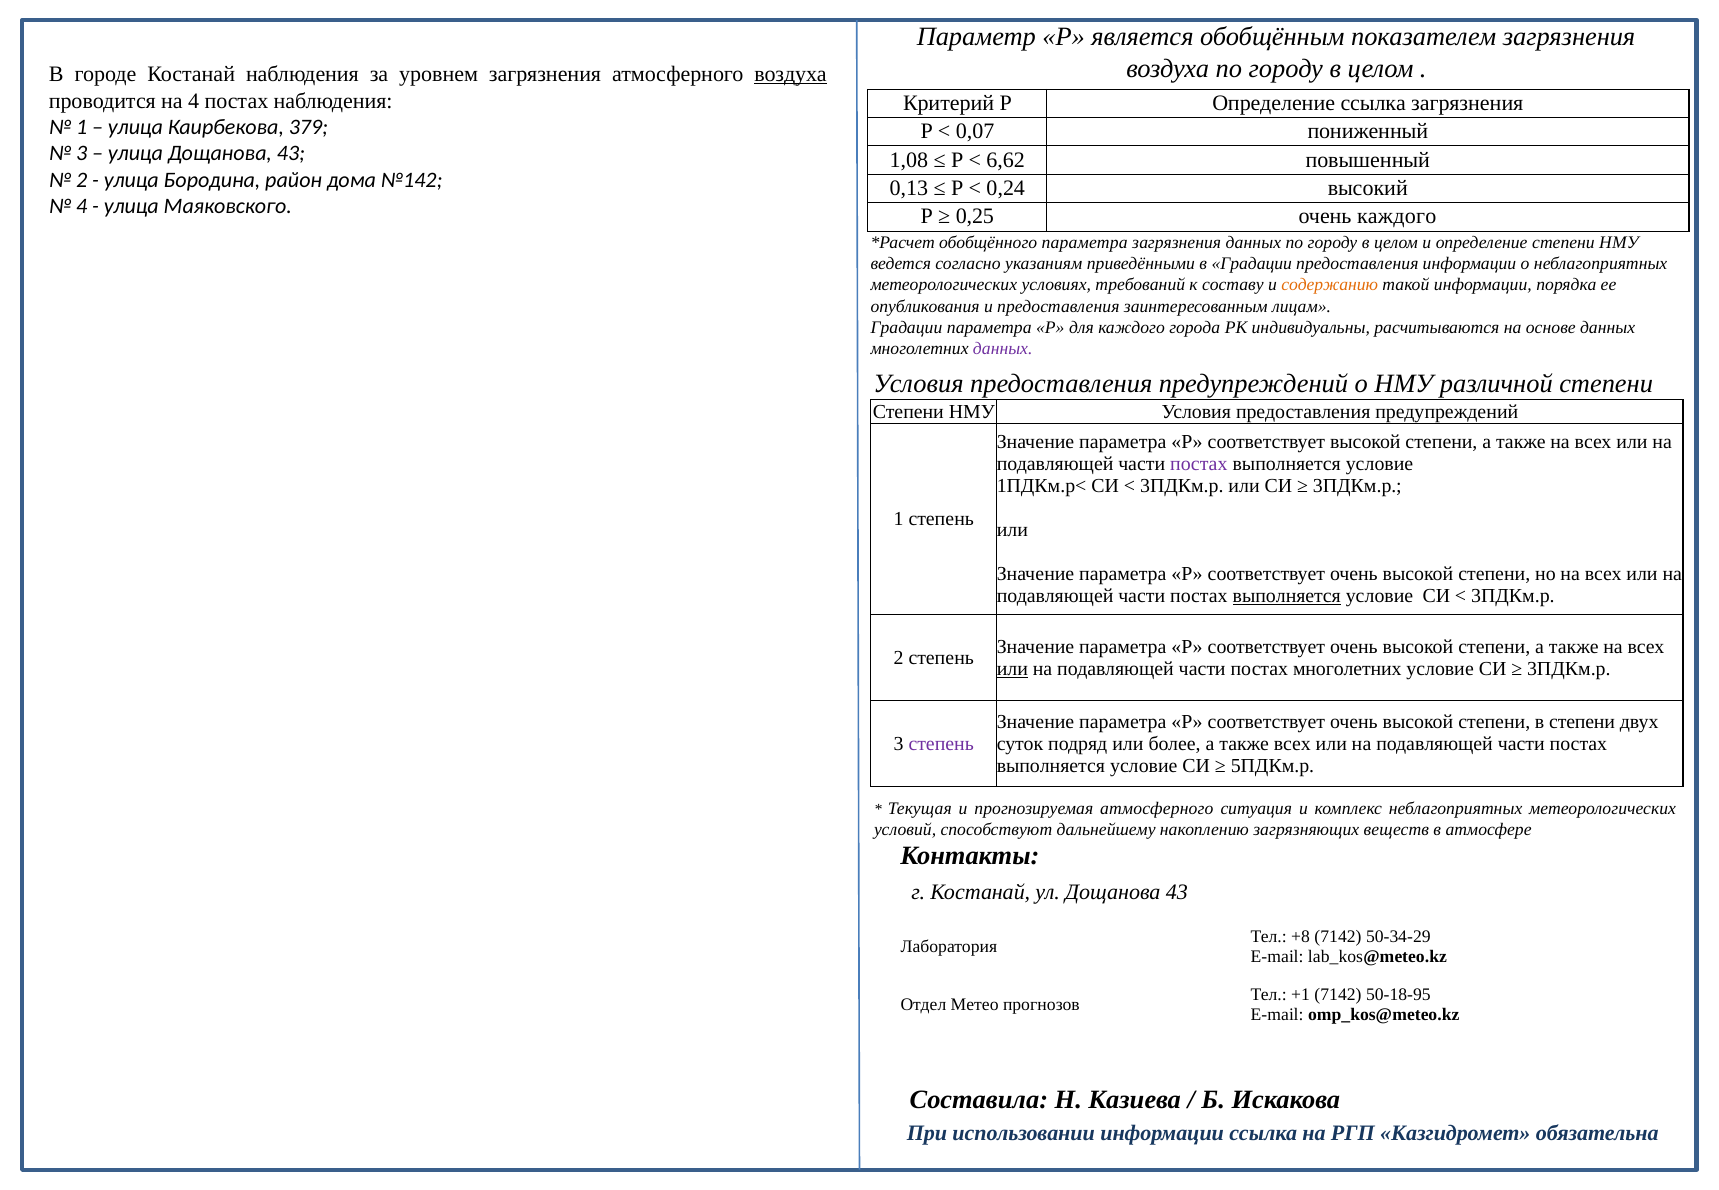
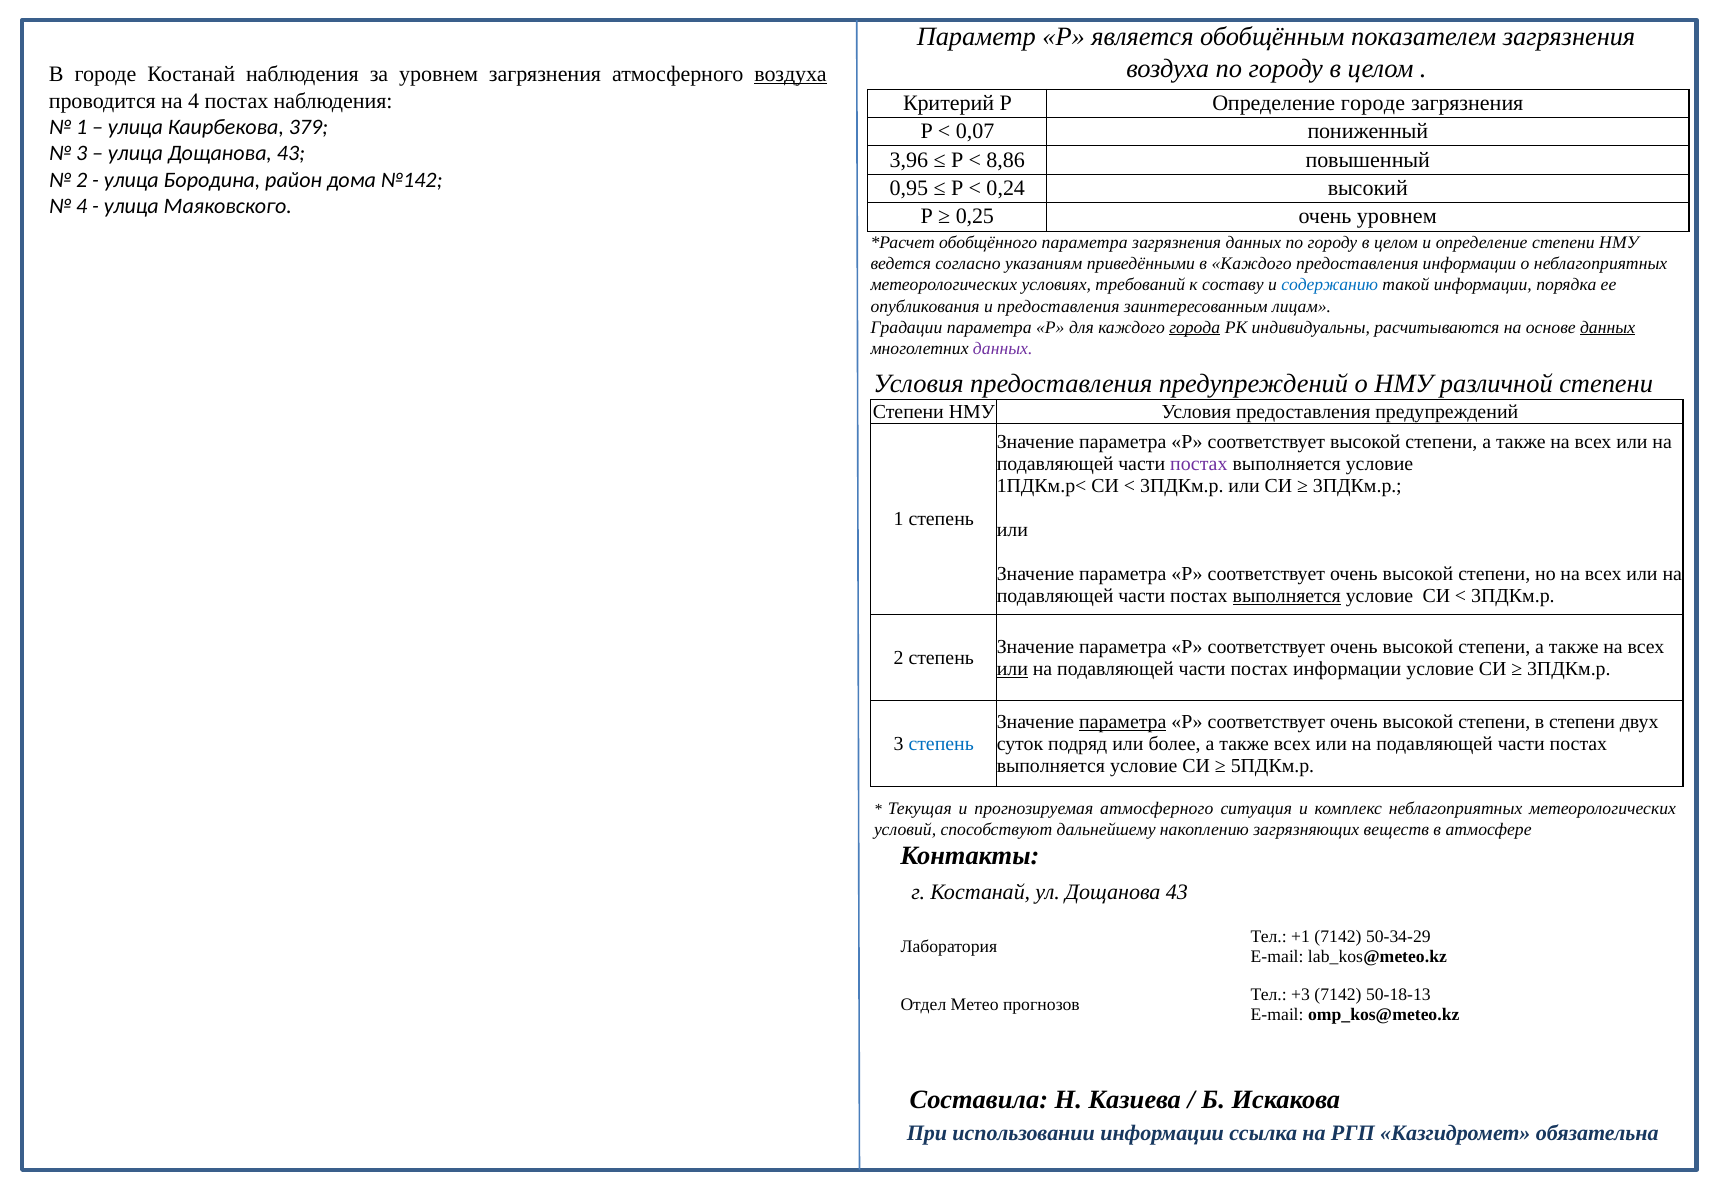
Определение ссылка: ссылка -> городе (1373, 103)
1,08: 1,08 -> 3,96 (909, 160)
6,62: 6,62 -> 8,86 (1006, 160)
0,13: 0,13 -> 0,95 (909, 188)
очень каждого: каждого -> уровнем (1397, 217)
в Градации: Градации -> Каждого (1252, 264)
содержанию colour: orange -> blue (1330, 285)
города underline: none -> present (1195, 327)
данных underline: none -> present (1608, 327)
постах многолетних: многолетних -> информации (1347, 669)
параметра underline: none -> present (1123, 722)
степень colour: purple -> blue (941, 744)
+8: +8 -> +1 (1300, 937)
+1: +1 -> +3 (1300, 995)
50-18-95: 50-18-95 -> 50-18-13 (1398, 995)
